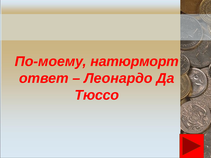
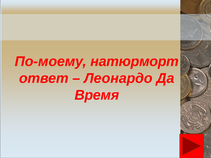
Тюссо: Тюссо -> Время (97, 95)
